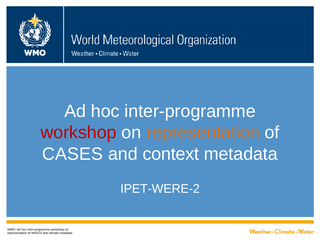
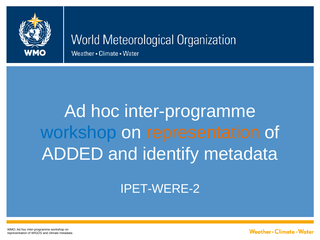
workshop colour: red -> blue (79, 133)
CASES: CASES -> ADDED (73, 154)
context: context -> identify (171, 154)
